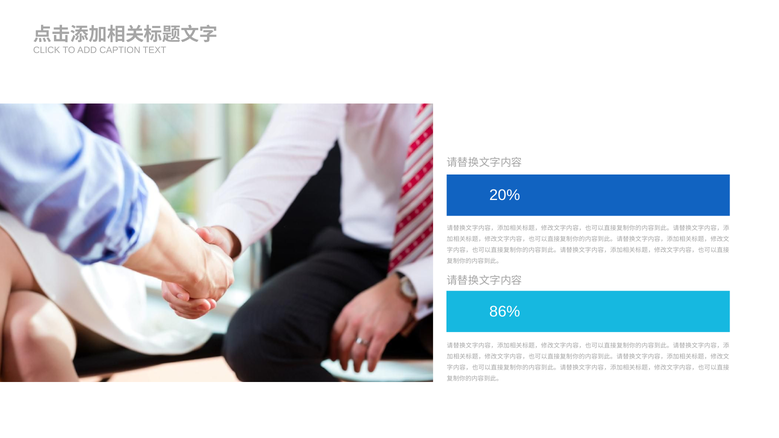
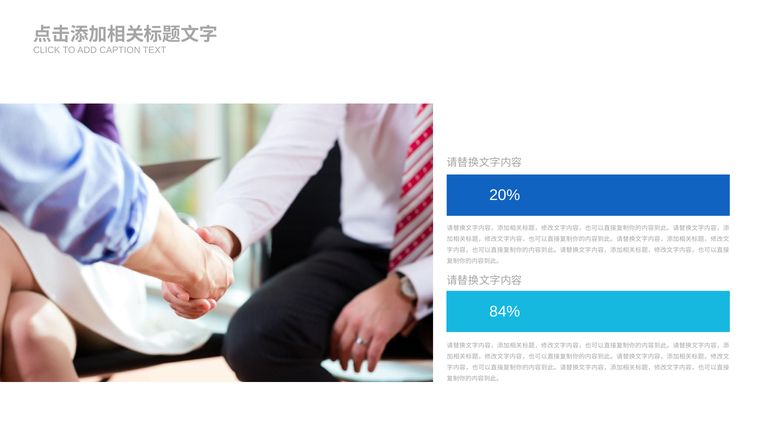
86%: 86% -> 84% (505, 312)
